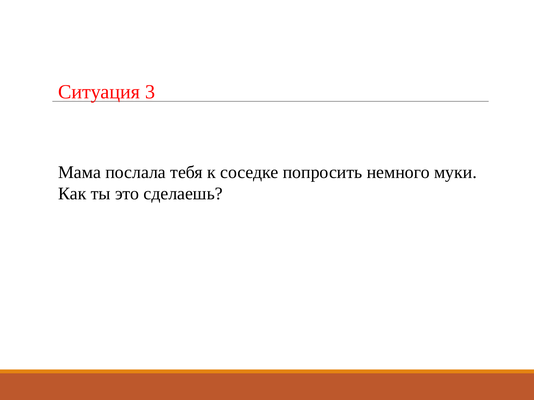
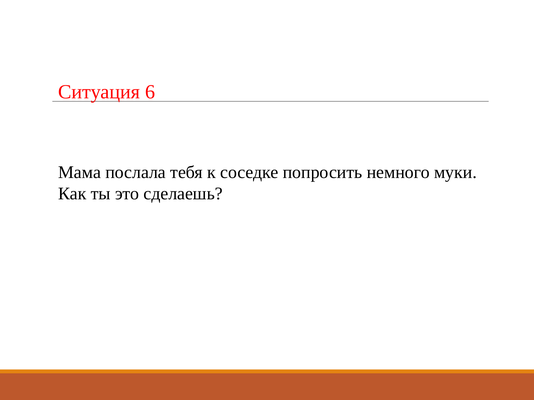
3: 3 -> 6 (150, 92)
